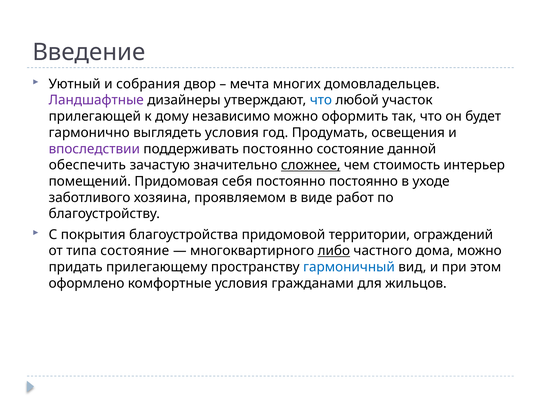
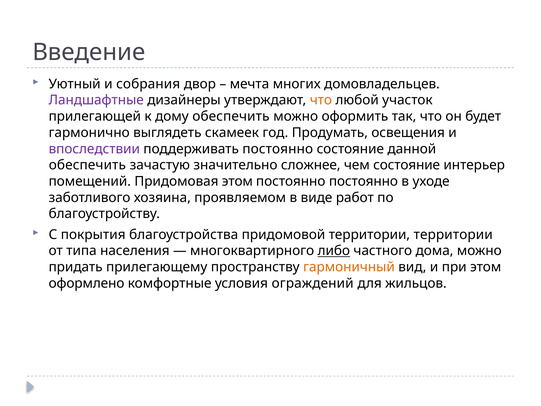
что colour: blue -> orange (321, 100)
дому независимо: независимо -> обеспечить (231, 116)
выглядеть условия: условия -> скамеек (232, 133)
сложнее underline: present -> none (311, 165)
чем стоимость: стоимость -> состояние (407, 165)
Придомовая себя: себя -> этом (237, 181)
территории ограждений: ограждений -> территории (453, 234)
типа состояние: состояние -> населения (135, 251)
гармоничный colour: blue -> orange (349, 267)
гражданами: гражданами -> ограждений (313, 283)
